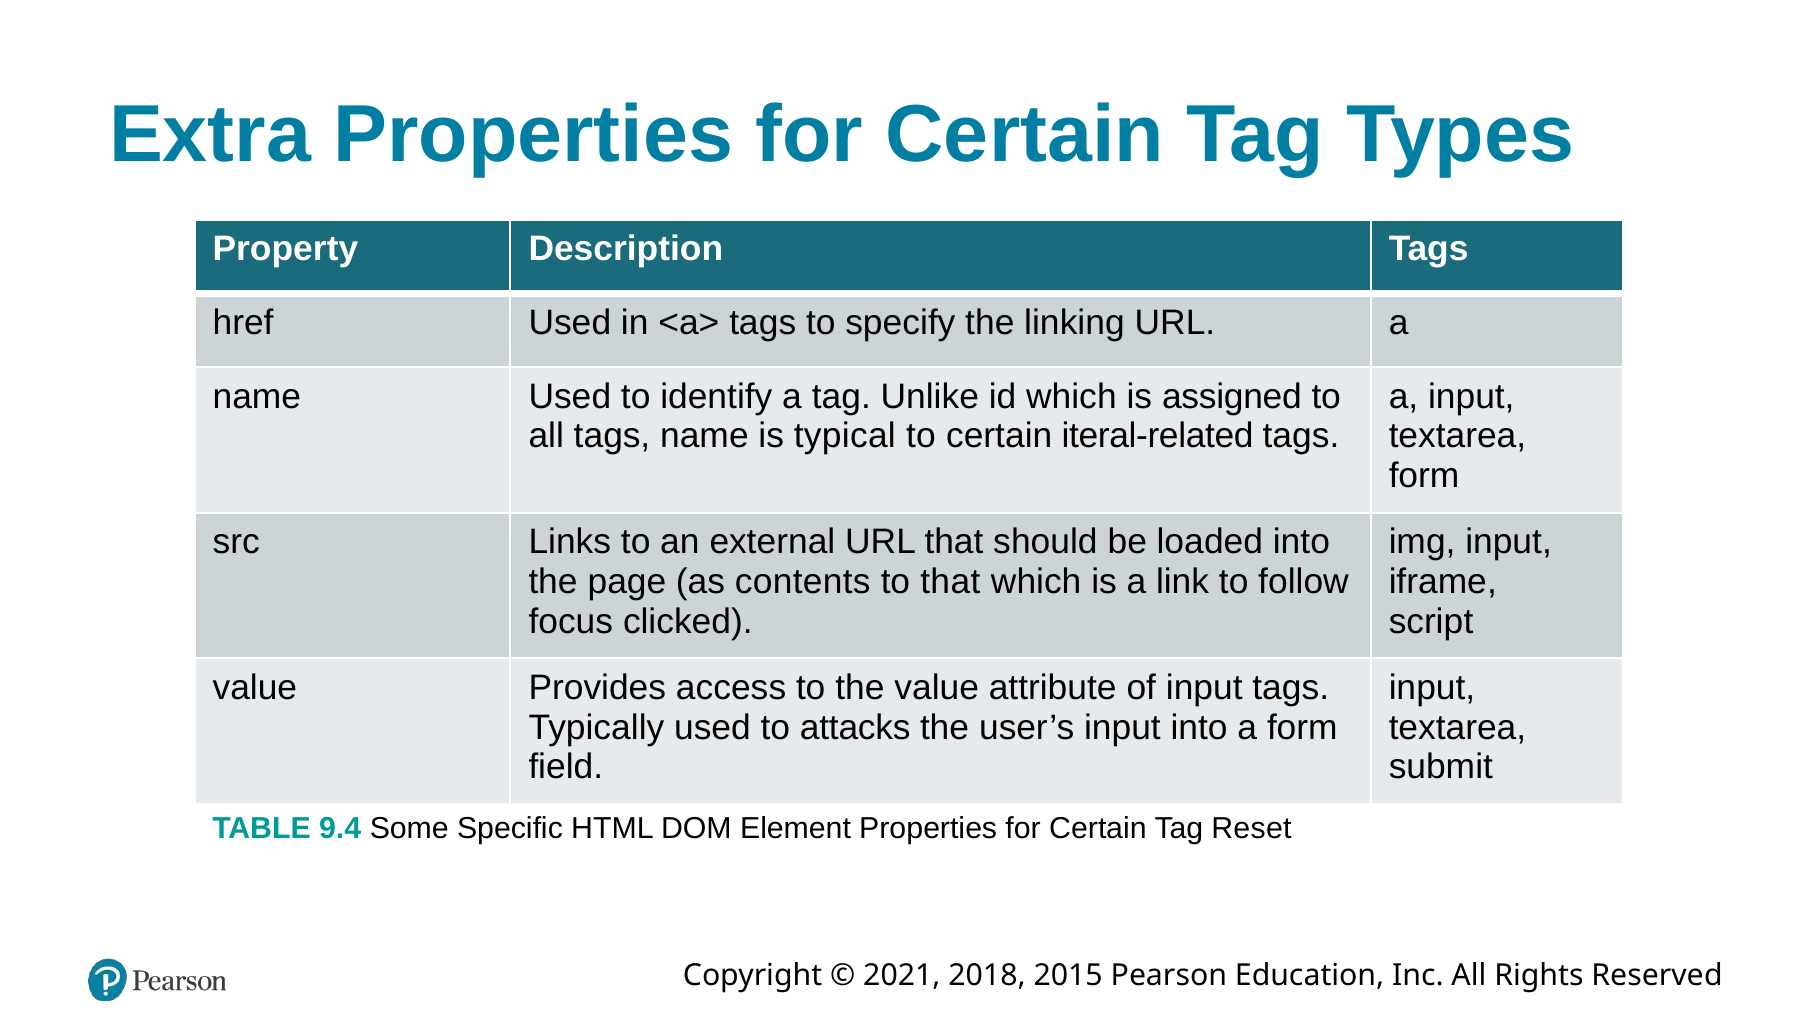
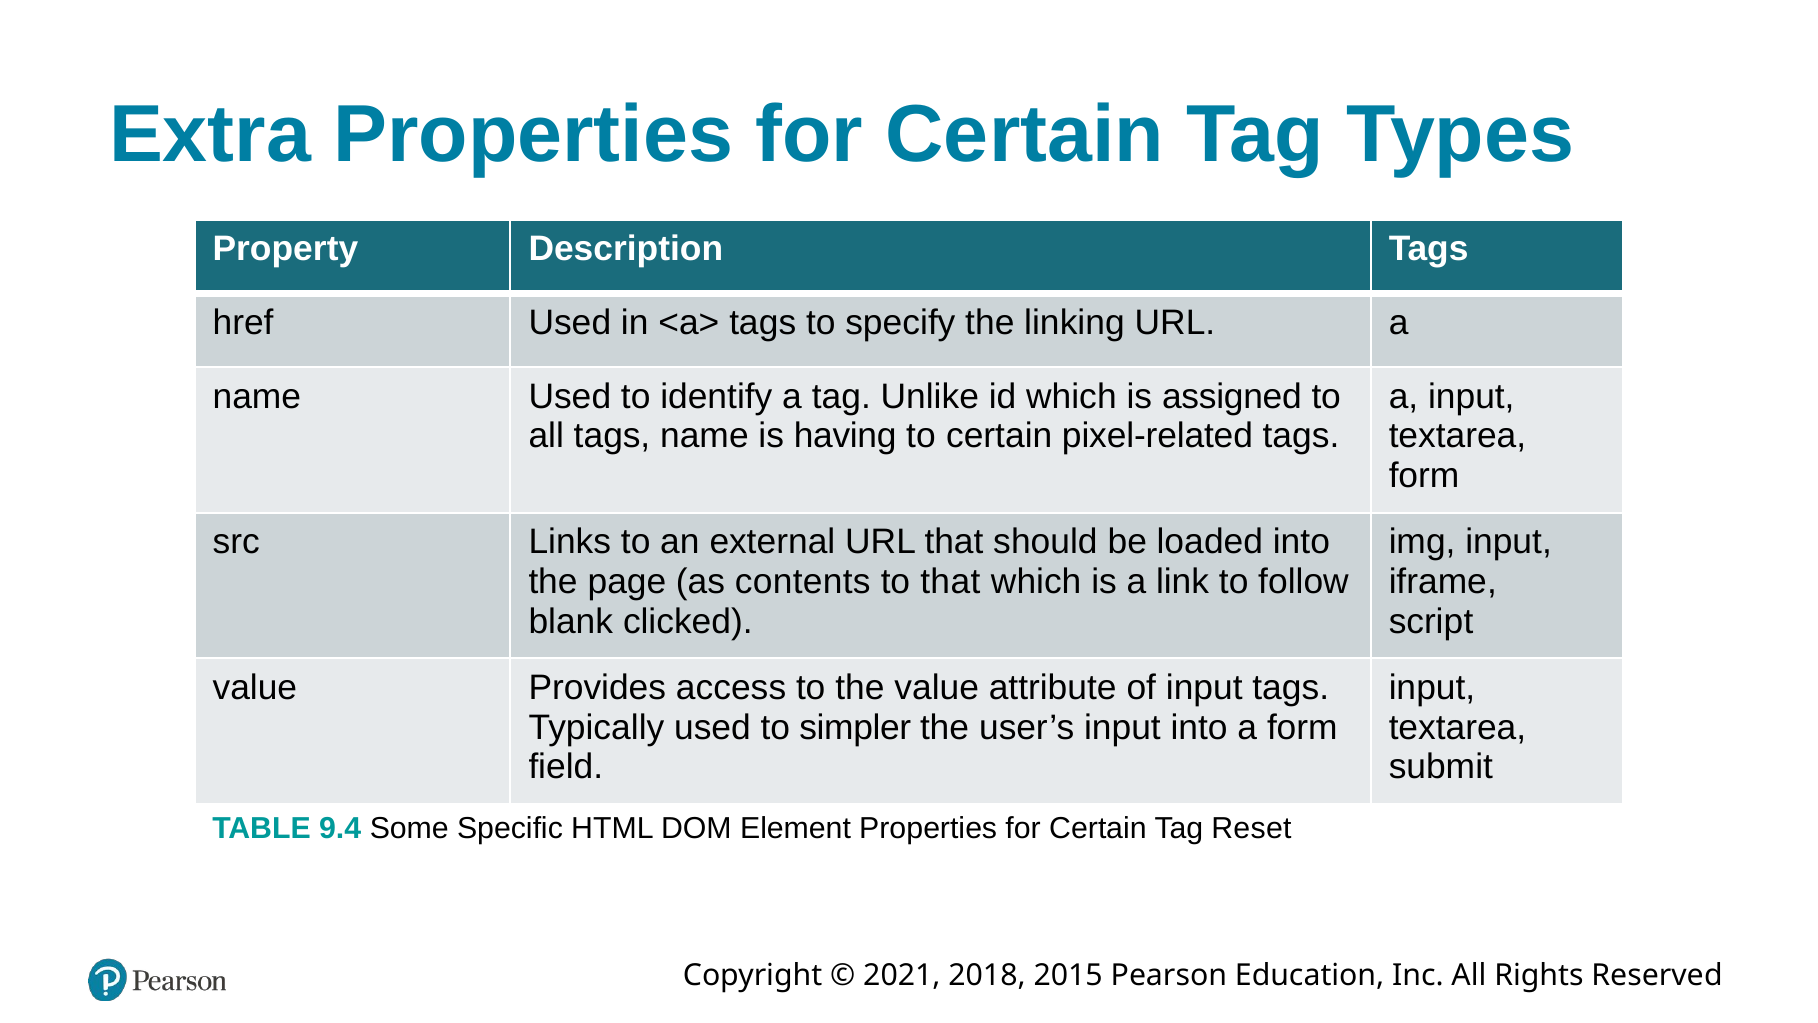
typical: typical -> having (845, 436)
iteral-related: iteral-related -> pixel-related (1157, 436)
focus: focus -> blank (571, 621)
attacks: attacks -> simpler (855, 727)
